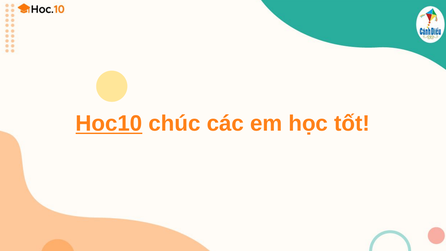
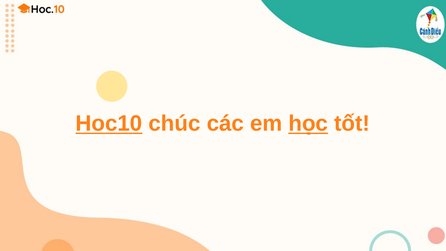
học underline: none -> present (308, 124)
